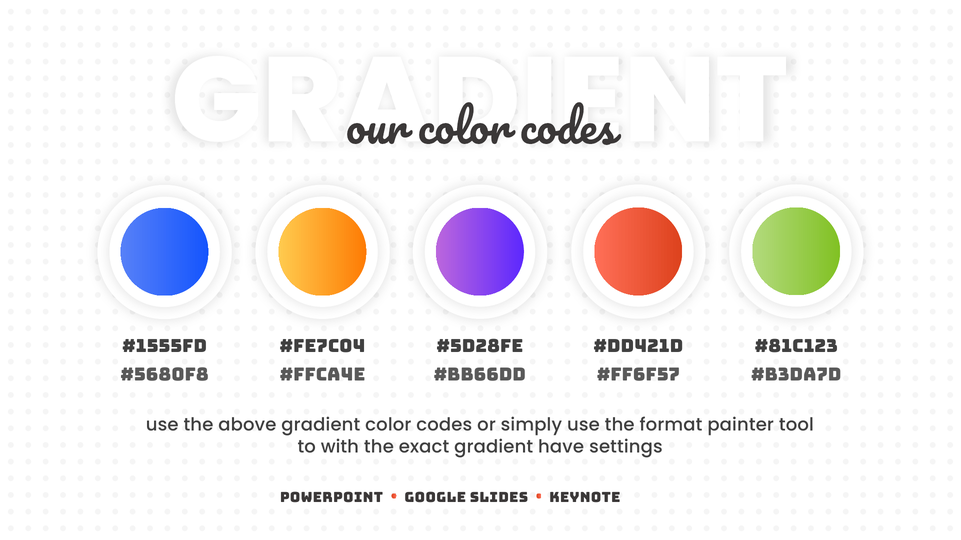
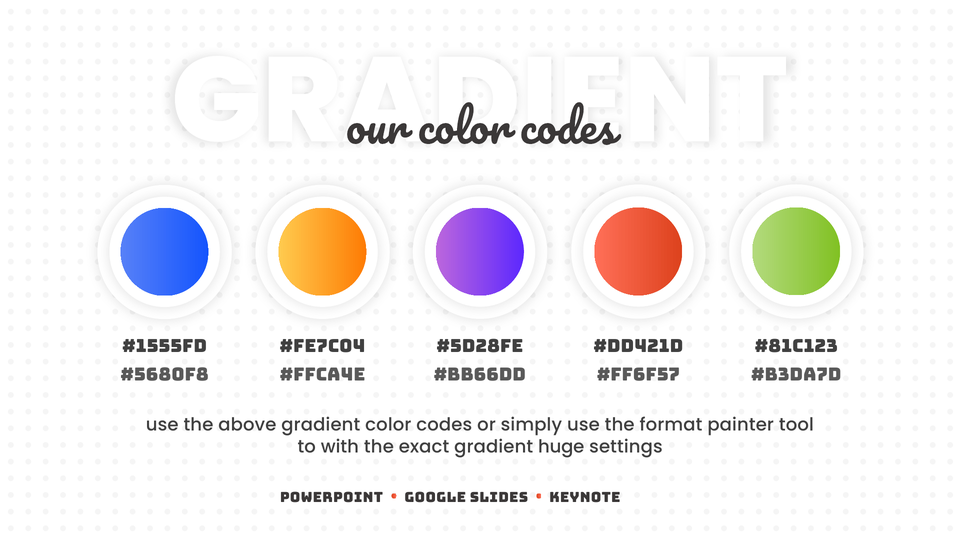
have: have -> huge (561, 447)
